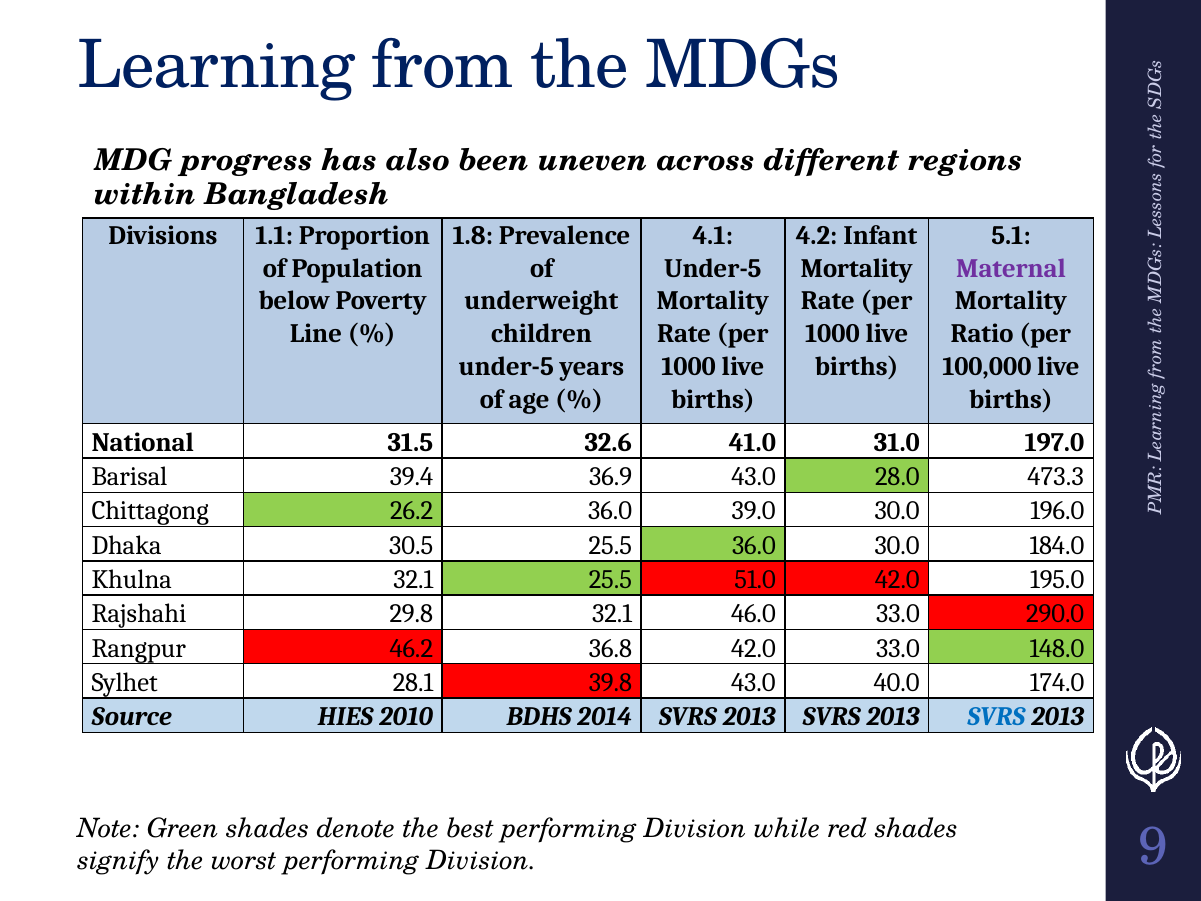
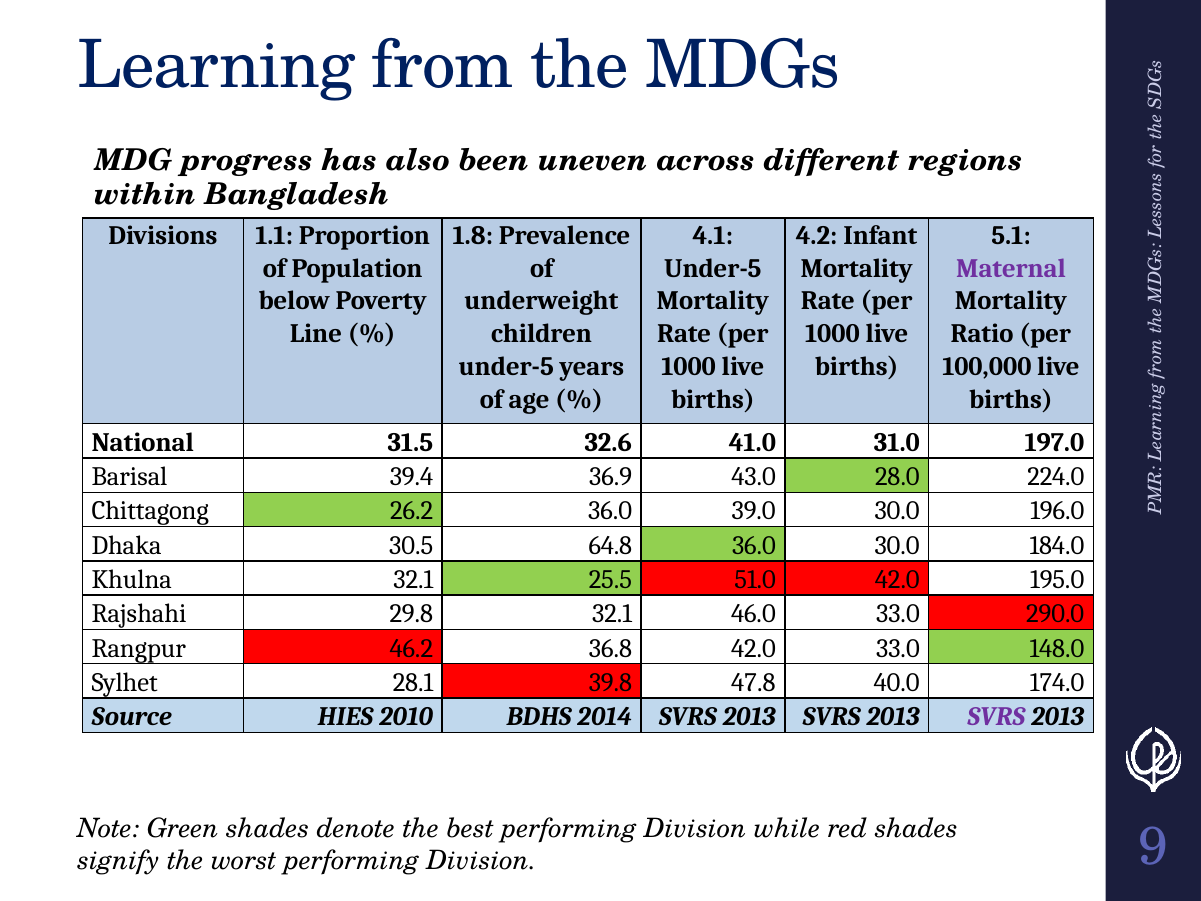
473.3: 473.3 -> 224.0 (1056, 477)
30.5 25.5: 25.5 -> 64.8 (610, 545)
39.8 43.0: 43.0 -> 47.8 (753, 682)
SVRS colour: blue -> purple (996, 717)
